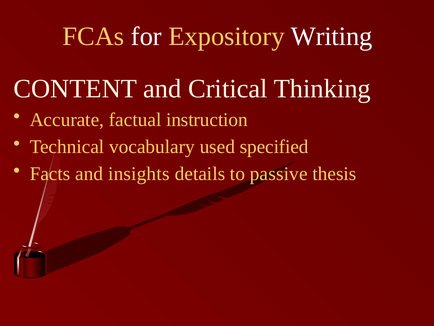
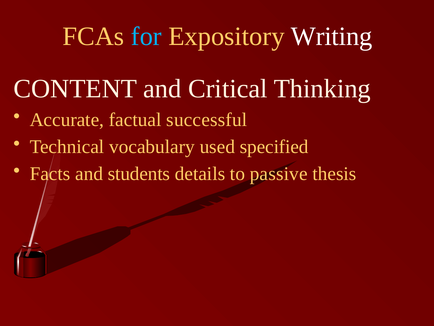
for colour: white -> light blue (146, 36)
instruction: instruction -> successful (207, 120)
insights: insights -> students (139, 174)
